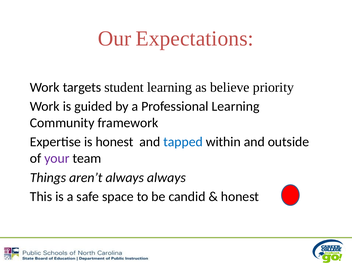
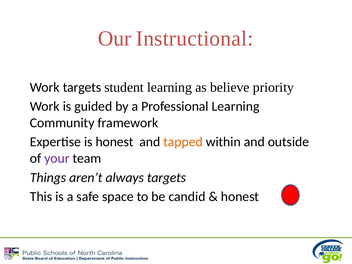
Expectations: Expectations -> Instructional (195, 39)
tapped colour: blue -> orange (183, 142)
always always: always -> targets (167, 177)
